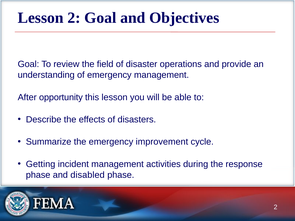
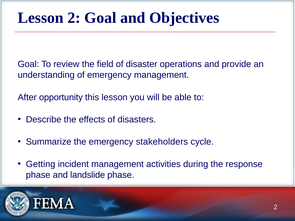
improvement: improvement -> stakeholders (162, 142)
disabled: disabled -> landslide (88, 175)
